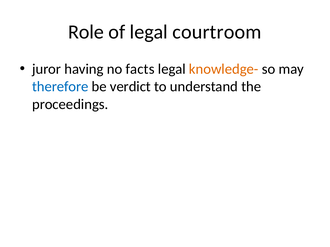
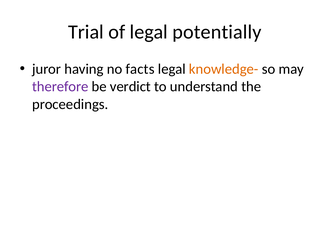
Role: Role -> Trial (86, 32)
courtroom: courtroom -> potentially (217, 32)
therefore colour: blue -> purple (60, 87)
